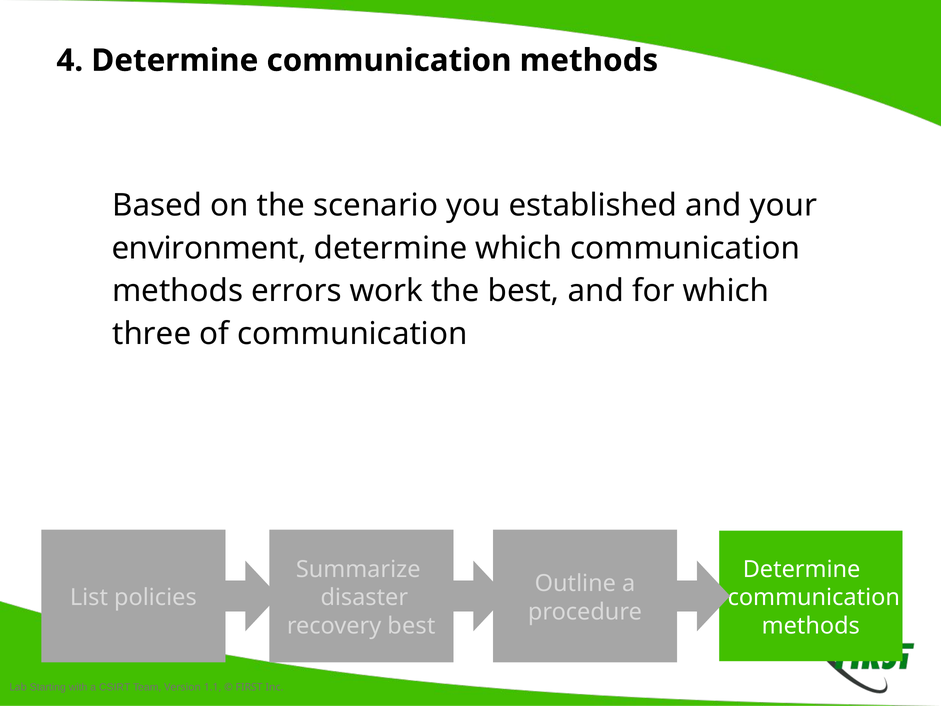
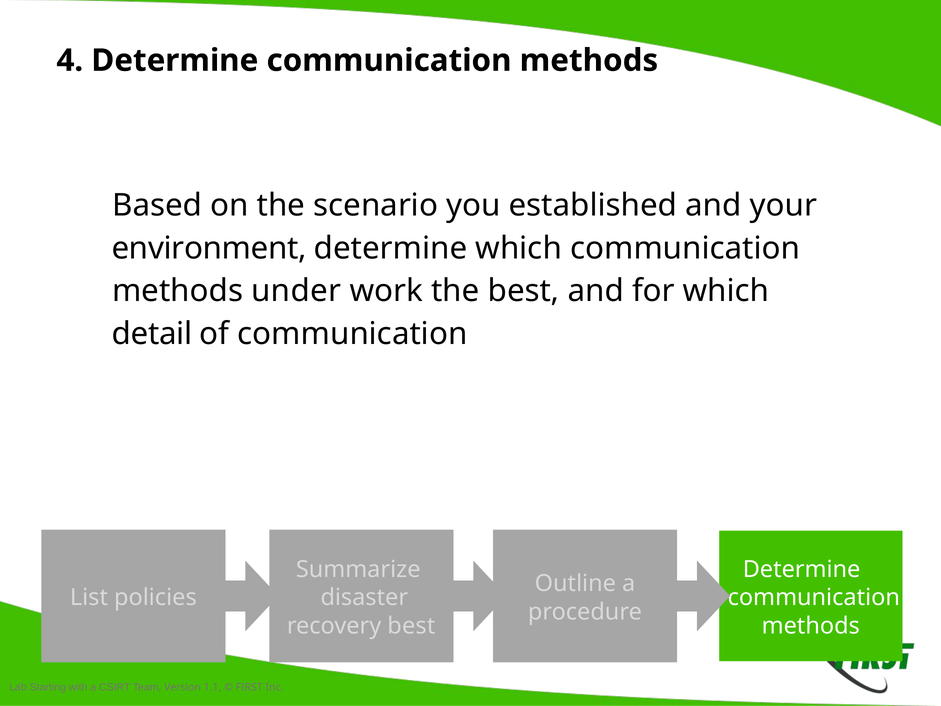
errors: errors -> under (296, 291)
three: three -> detail (152, 334)
